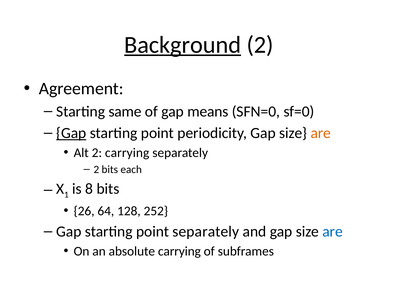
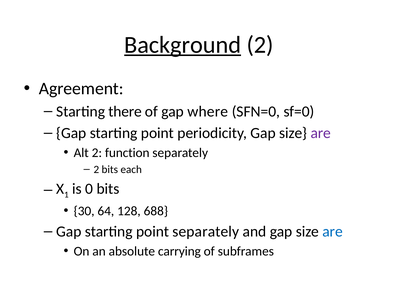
same: same -> there (125, 112)
means: means -> where (208, 112)
Gap underline: present -> none (71, 133)
are colour: orange -> purple (321, 133)
2 carrying: carrying -> function (127, 153)
8: 8 -> 0 (89, 189)
26: 26 -> 30 (84, 211)
252: 252 -> 688 (156, 211)
